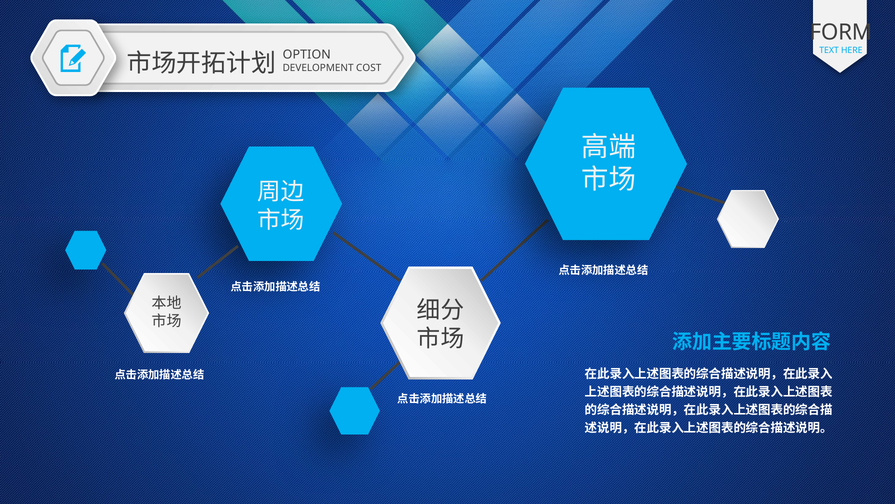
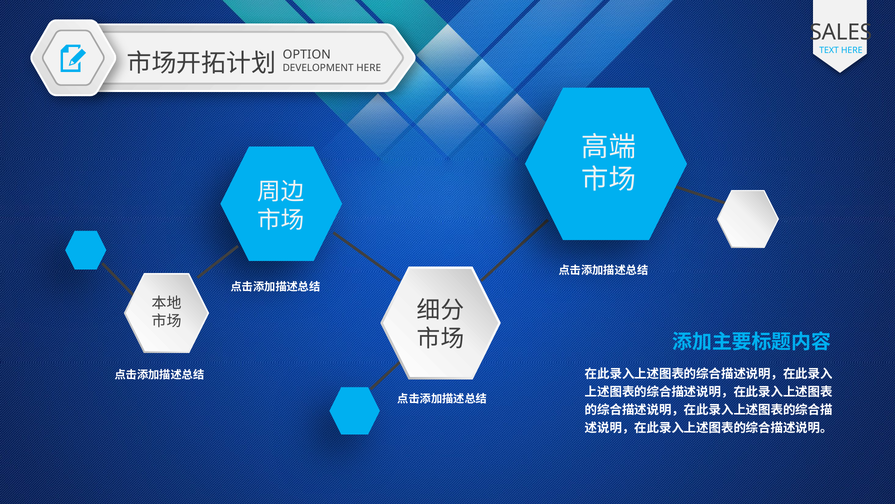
FORM: FORM -> SALES (841, 32)
DEVELOPMENT COST: COST -> HERE (369, 68)
